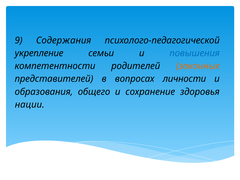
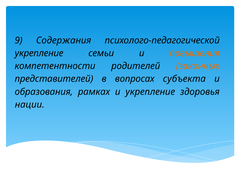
повышения colour: blue -> orange (195, 53)
личности: личности -> субъекта (184, 79)
общего: общего -> рамках (94, 92)
и сохранение: сохранение -> укрепление (150, 92)
